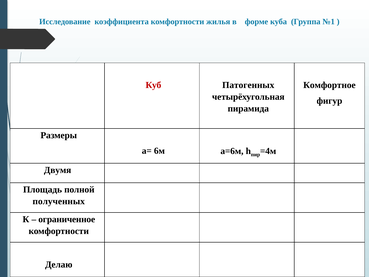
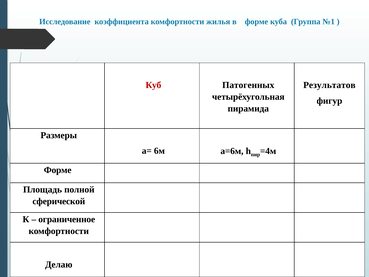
Комфортное: Комфортное -> Результатов (329, 85)
Двумя: Двумя -> Форме (58, 170)
полученных: полученных -> сферической (59, 201)
